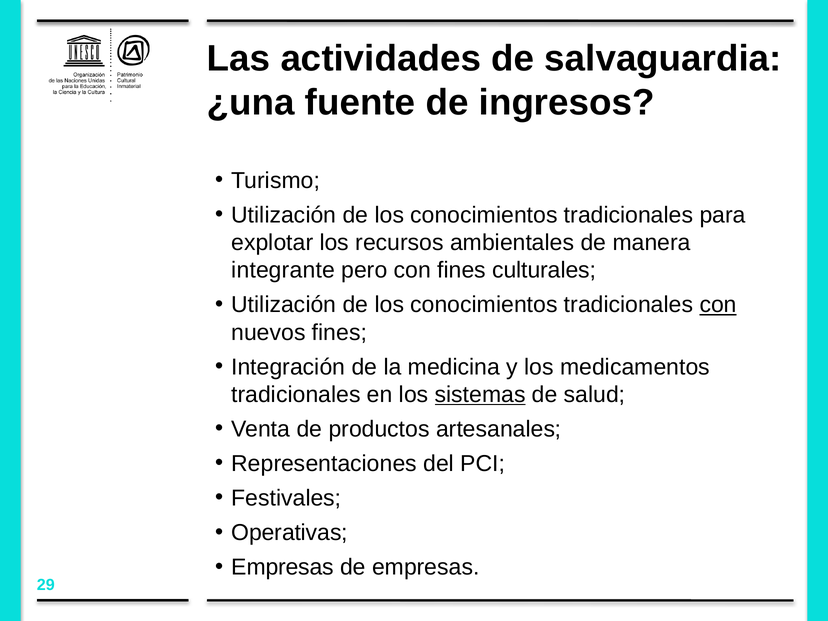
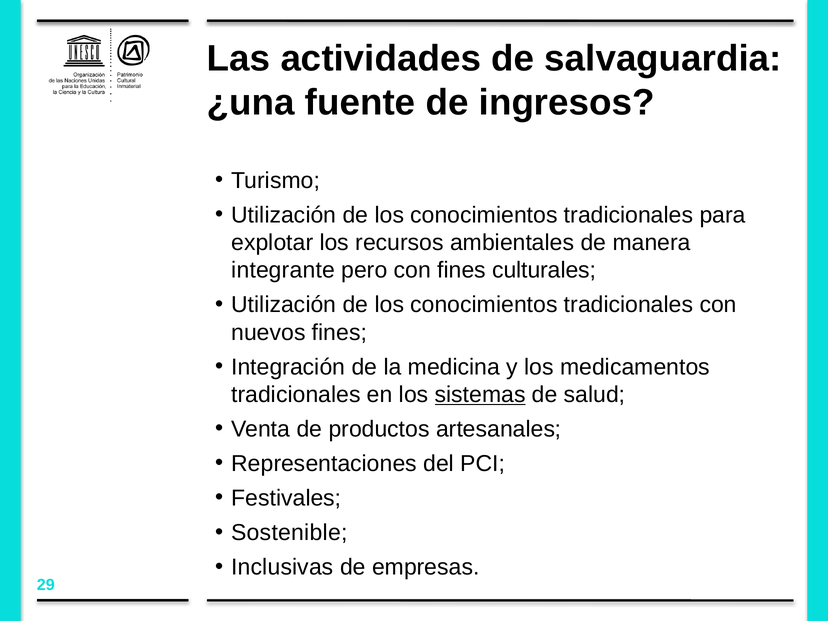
con underline: present -> none (718, 305)
Operativas: Operativas -> Sostenible (289, 533)
Empresas: Empresas -> Inclusivas (282, 567)
